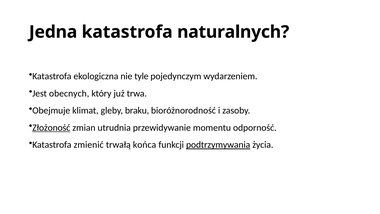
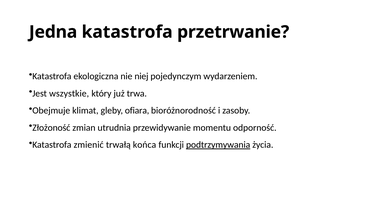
naturalnych: naturalnych -> przetrwanie (233, 32)
tyle: tyle -> niej (141, 76)
obecnych: obecnych -> wszystkie (69, 93)
braku: braku -> ofiara (137, 110)
Złożoność underline: present -> none (51, 127)
